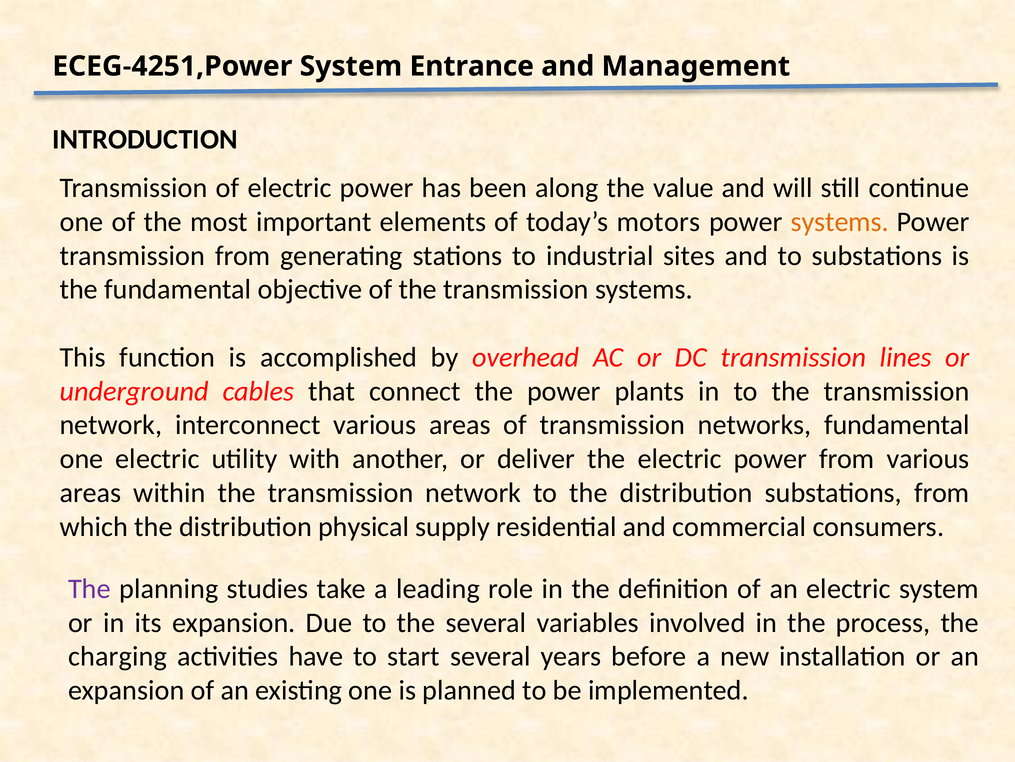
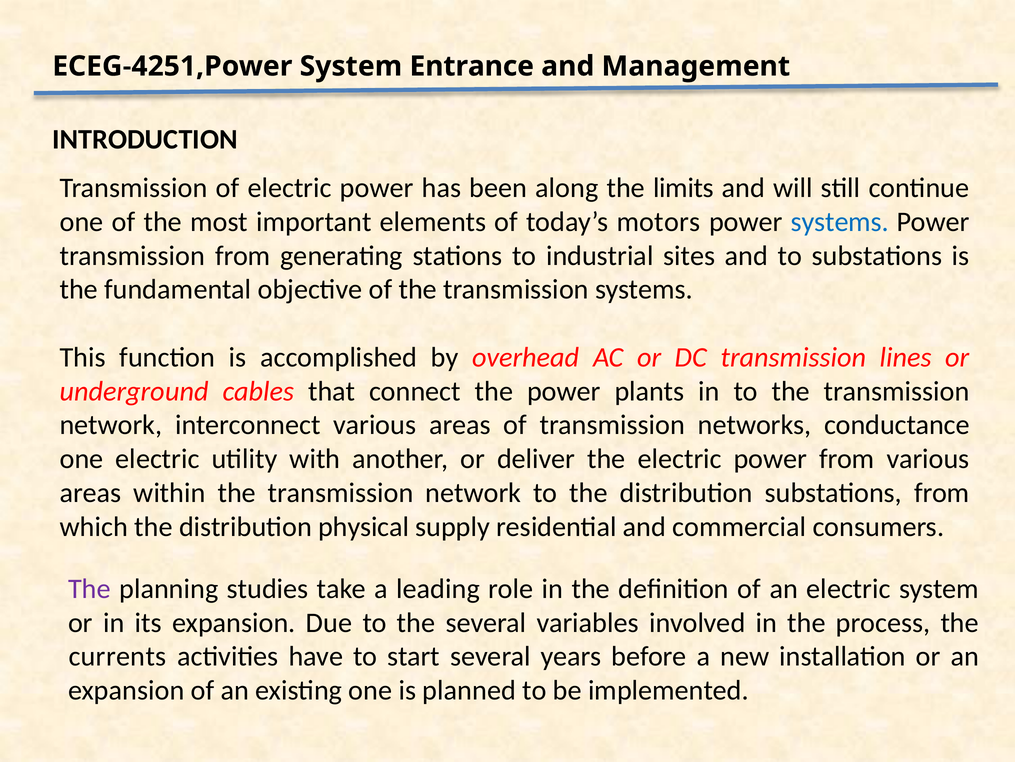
value: value -> limits (684, 188)
systems colour: orange -> blue (840, 222)
networks fundamental: fundamental -> conductance (897, 425)
charging: charging -> currents (117, 656)
